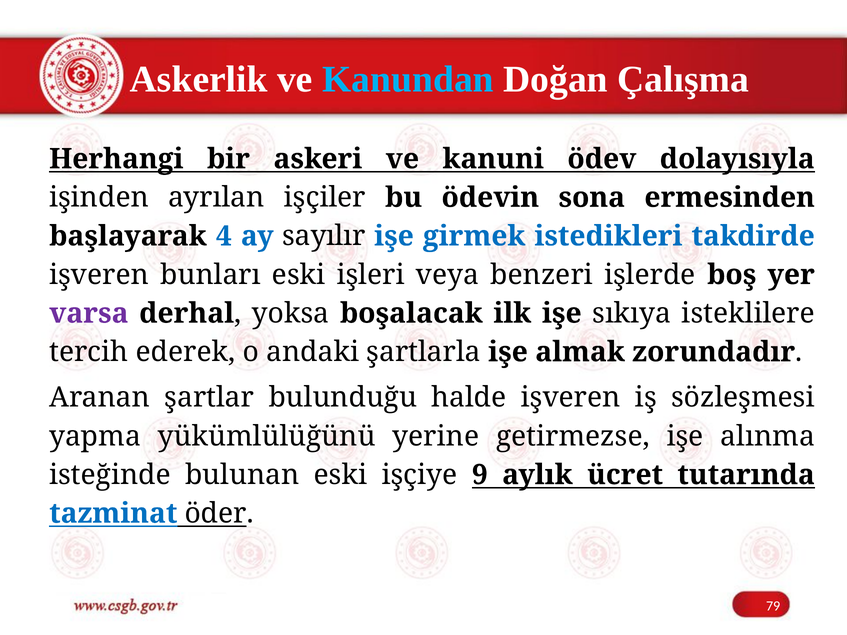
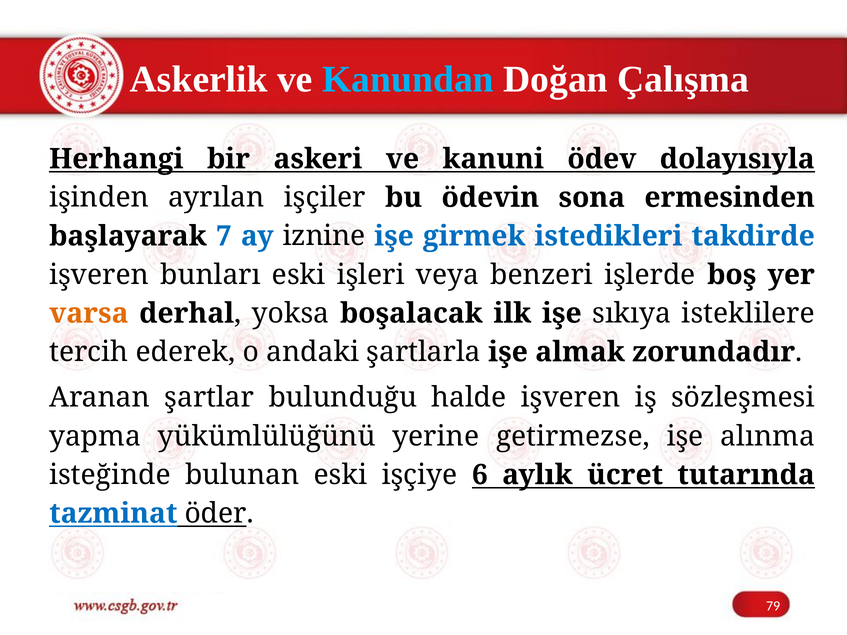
4: 4 -> 7 (224, 236)
sayılır: sayılır -> iznine (324, 236)
varsa colour: purple -> orange (89, 313)
9: 9 -> 6 (480, 475)
